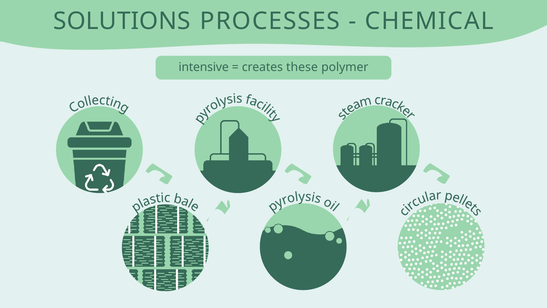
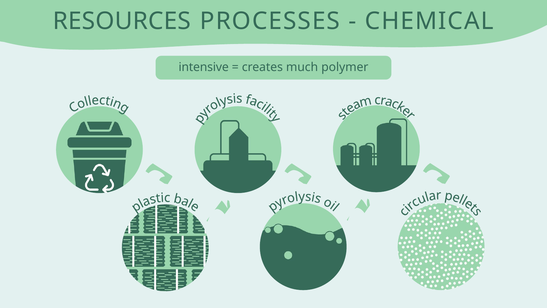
SOLUTIONS: SOLUTIONS -> RESOURCES (122, 21)
these: these -> much (302, 67)
